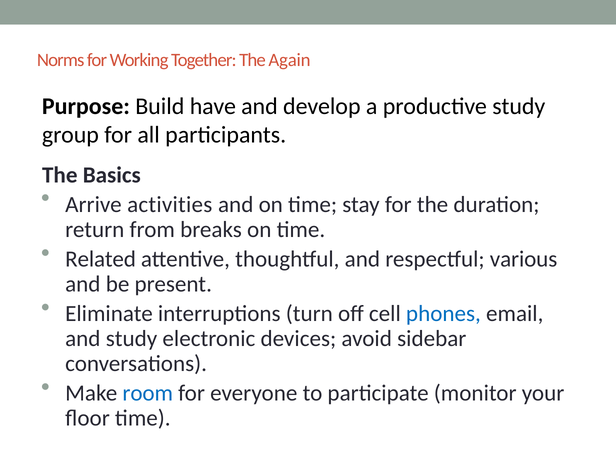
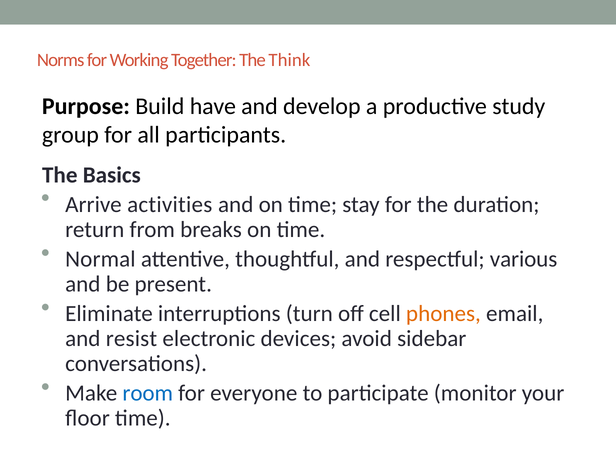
Again: Again -> Think (289, 60)
Related: Related -> Normal (100, 259)
phones colour: blue -> orange (443, 314)
and study: study -> resist (131, 339)
